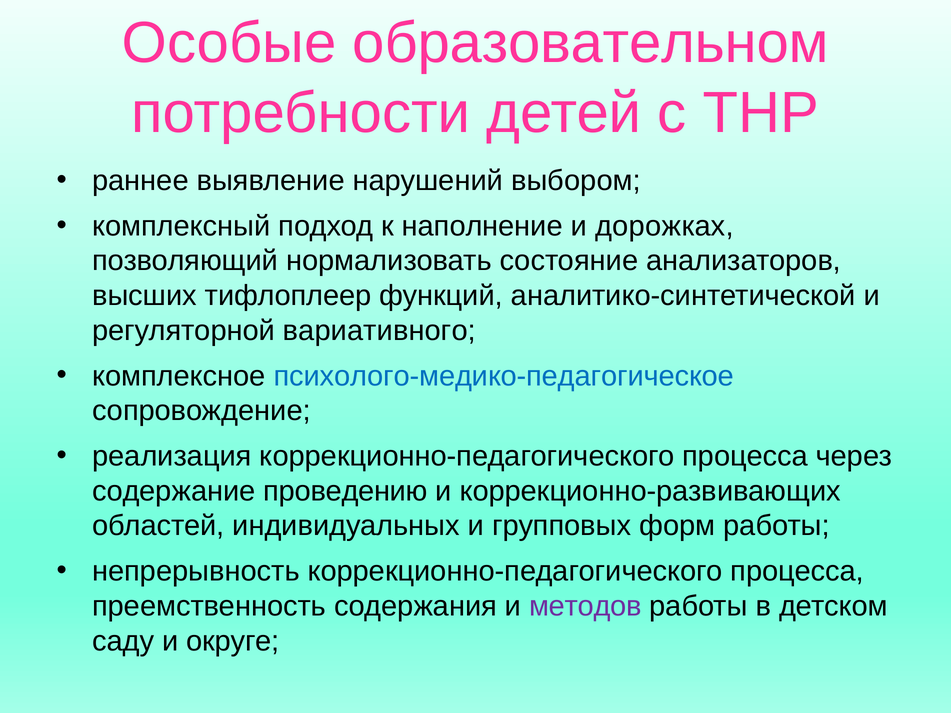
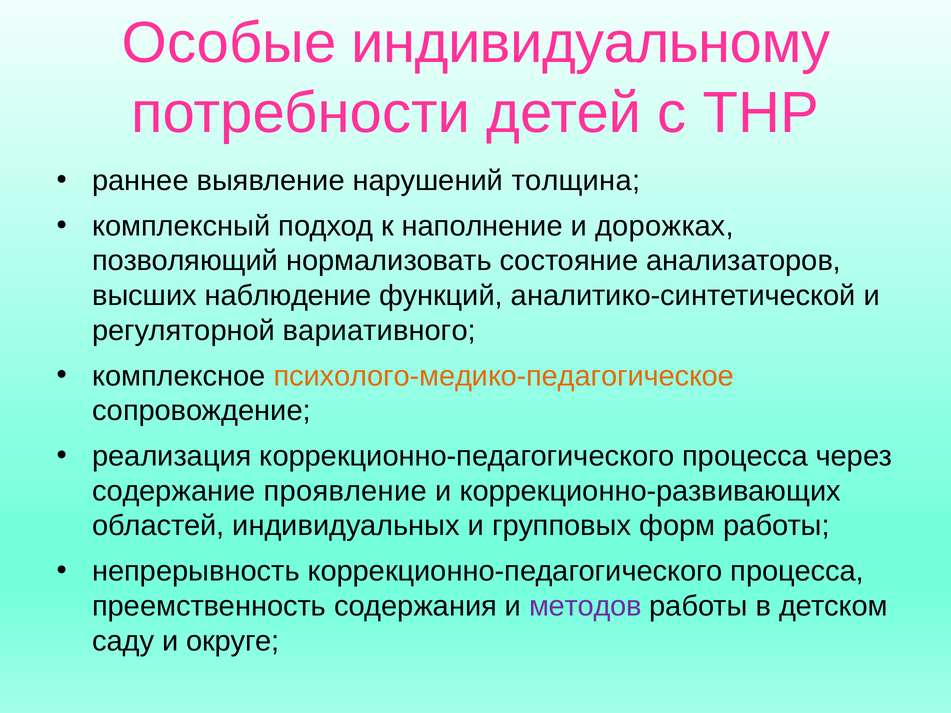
образовательном: образовательном -> индивидуальному (591, 43)
выбором: выбором -> толщина (576, 181)
тифлоплеер: тифлоплеер -> наблюдение (288, 296)
психолого-медико-педагогическое colour: blue -> orange (504, 376)
проведению: проведению -> проявление (345, 491)
